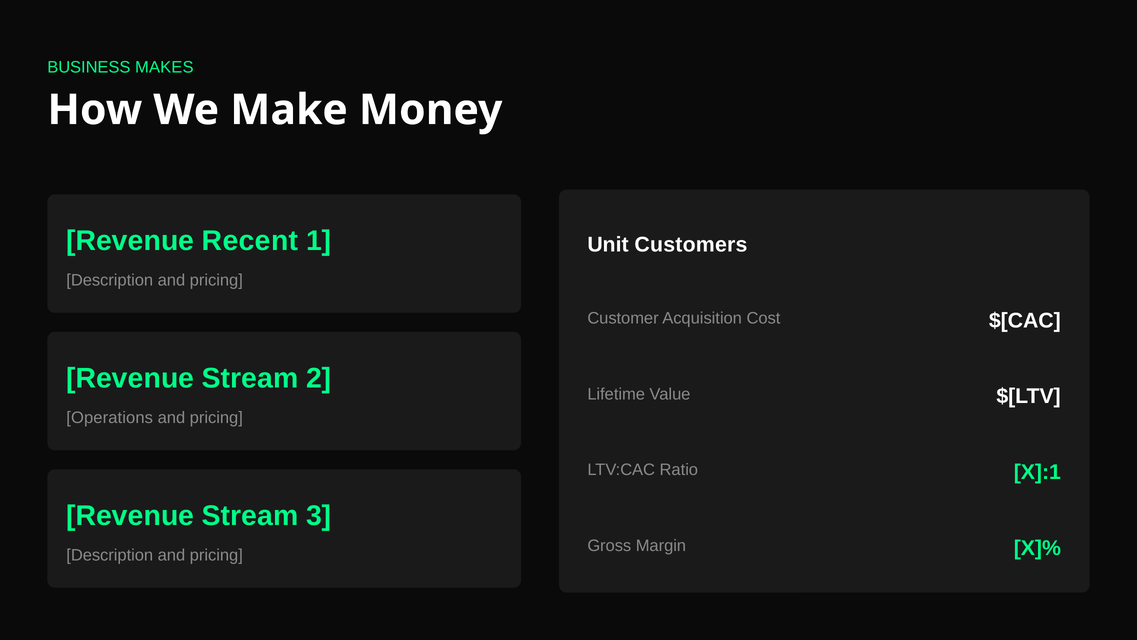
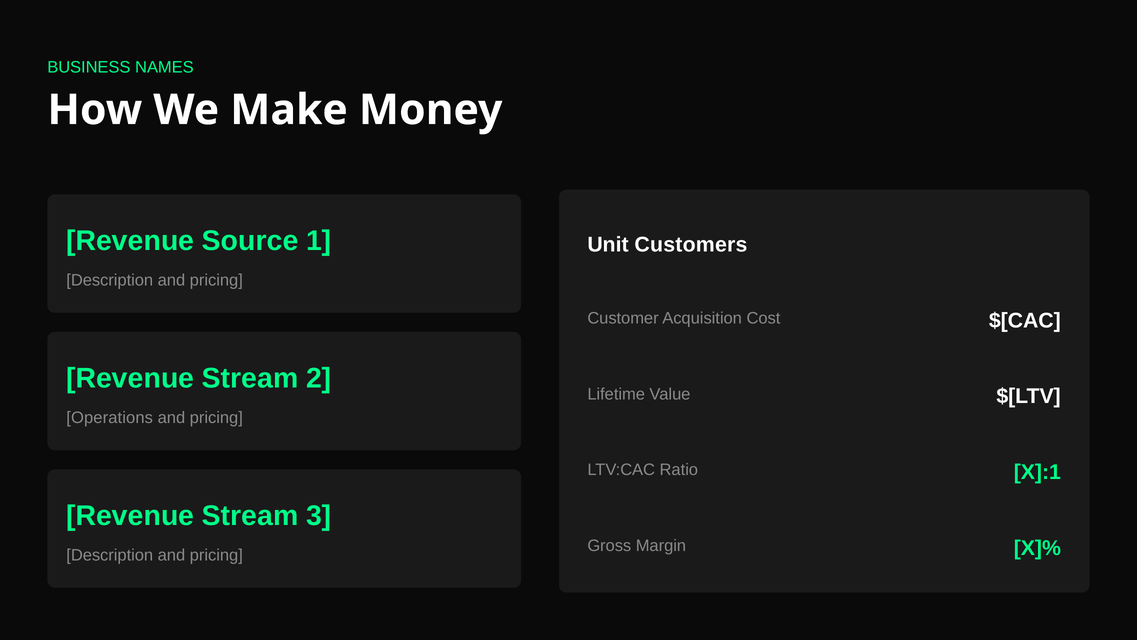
MAKES: MAKES -> NAMES (164, 67)
Recent: Recent -> Source (250, 241)
